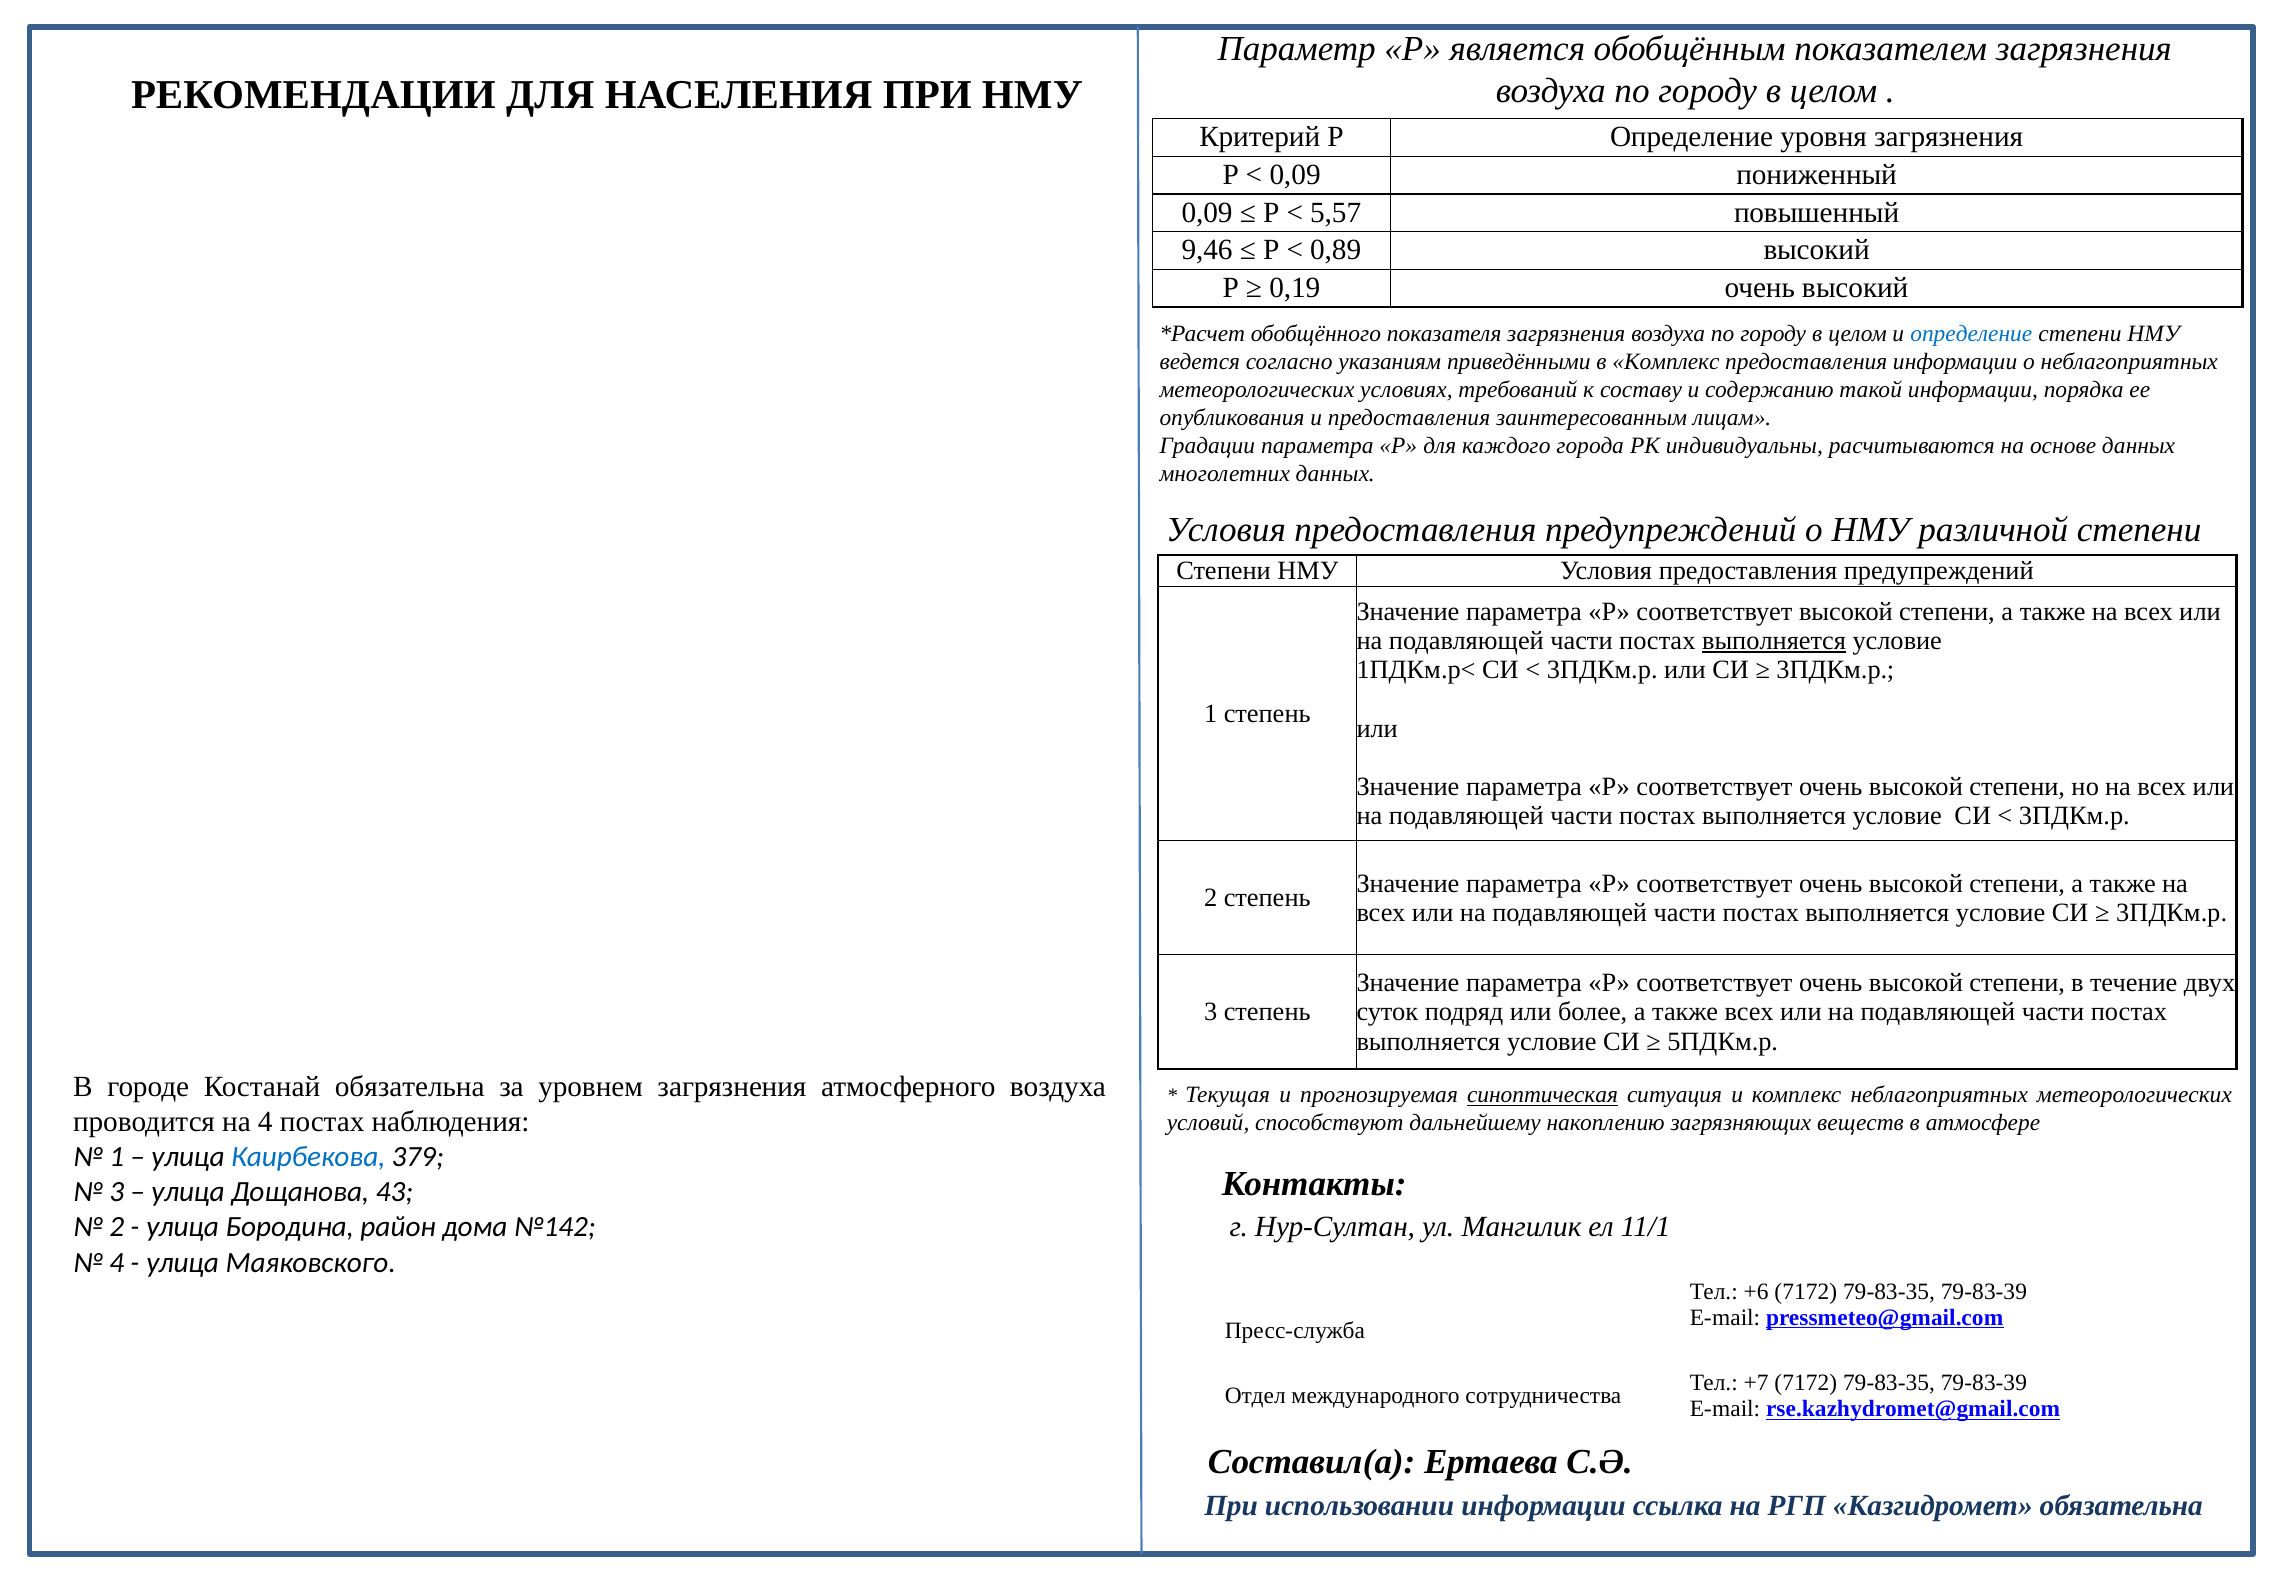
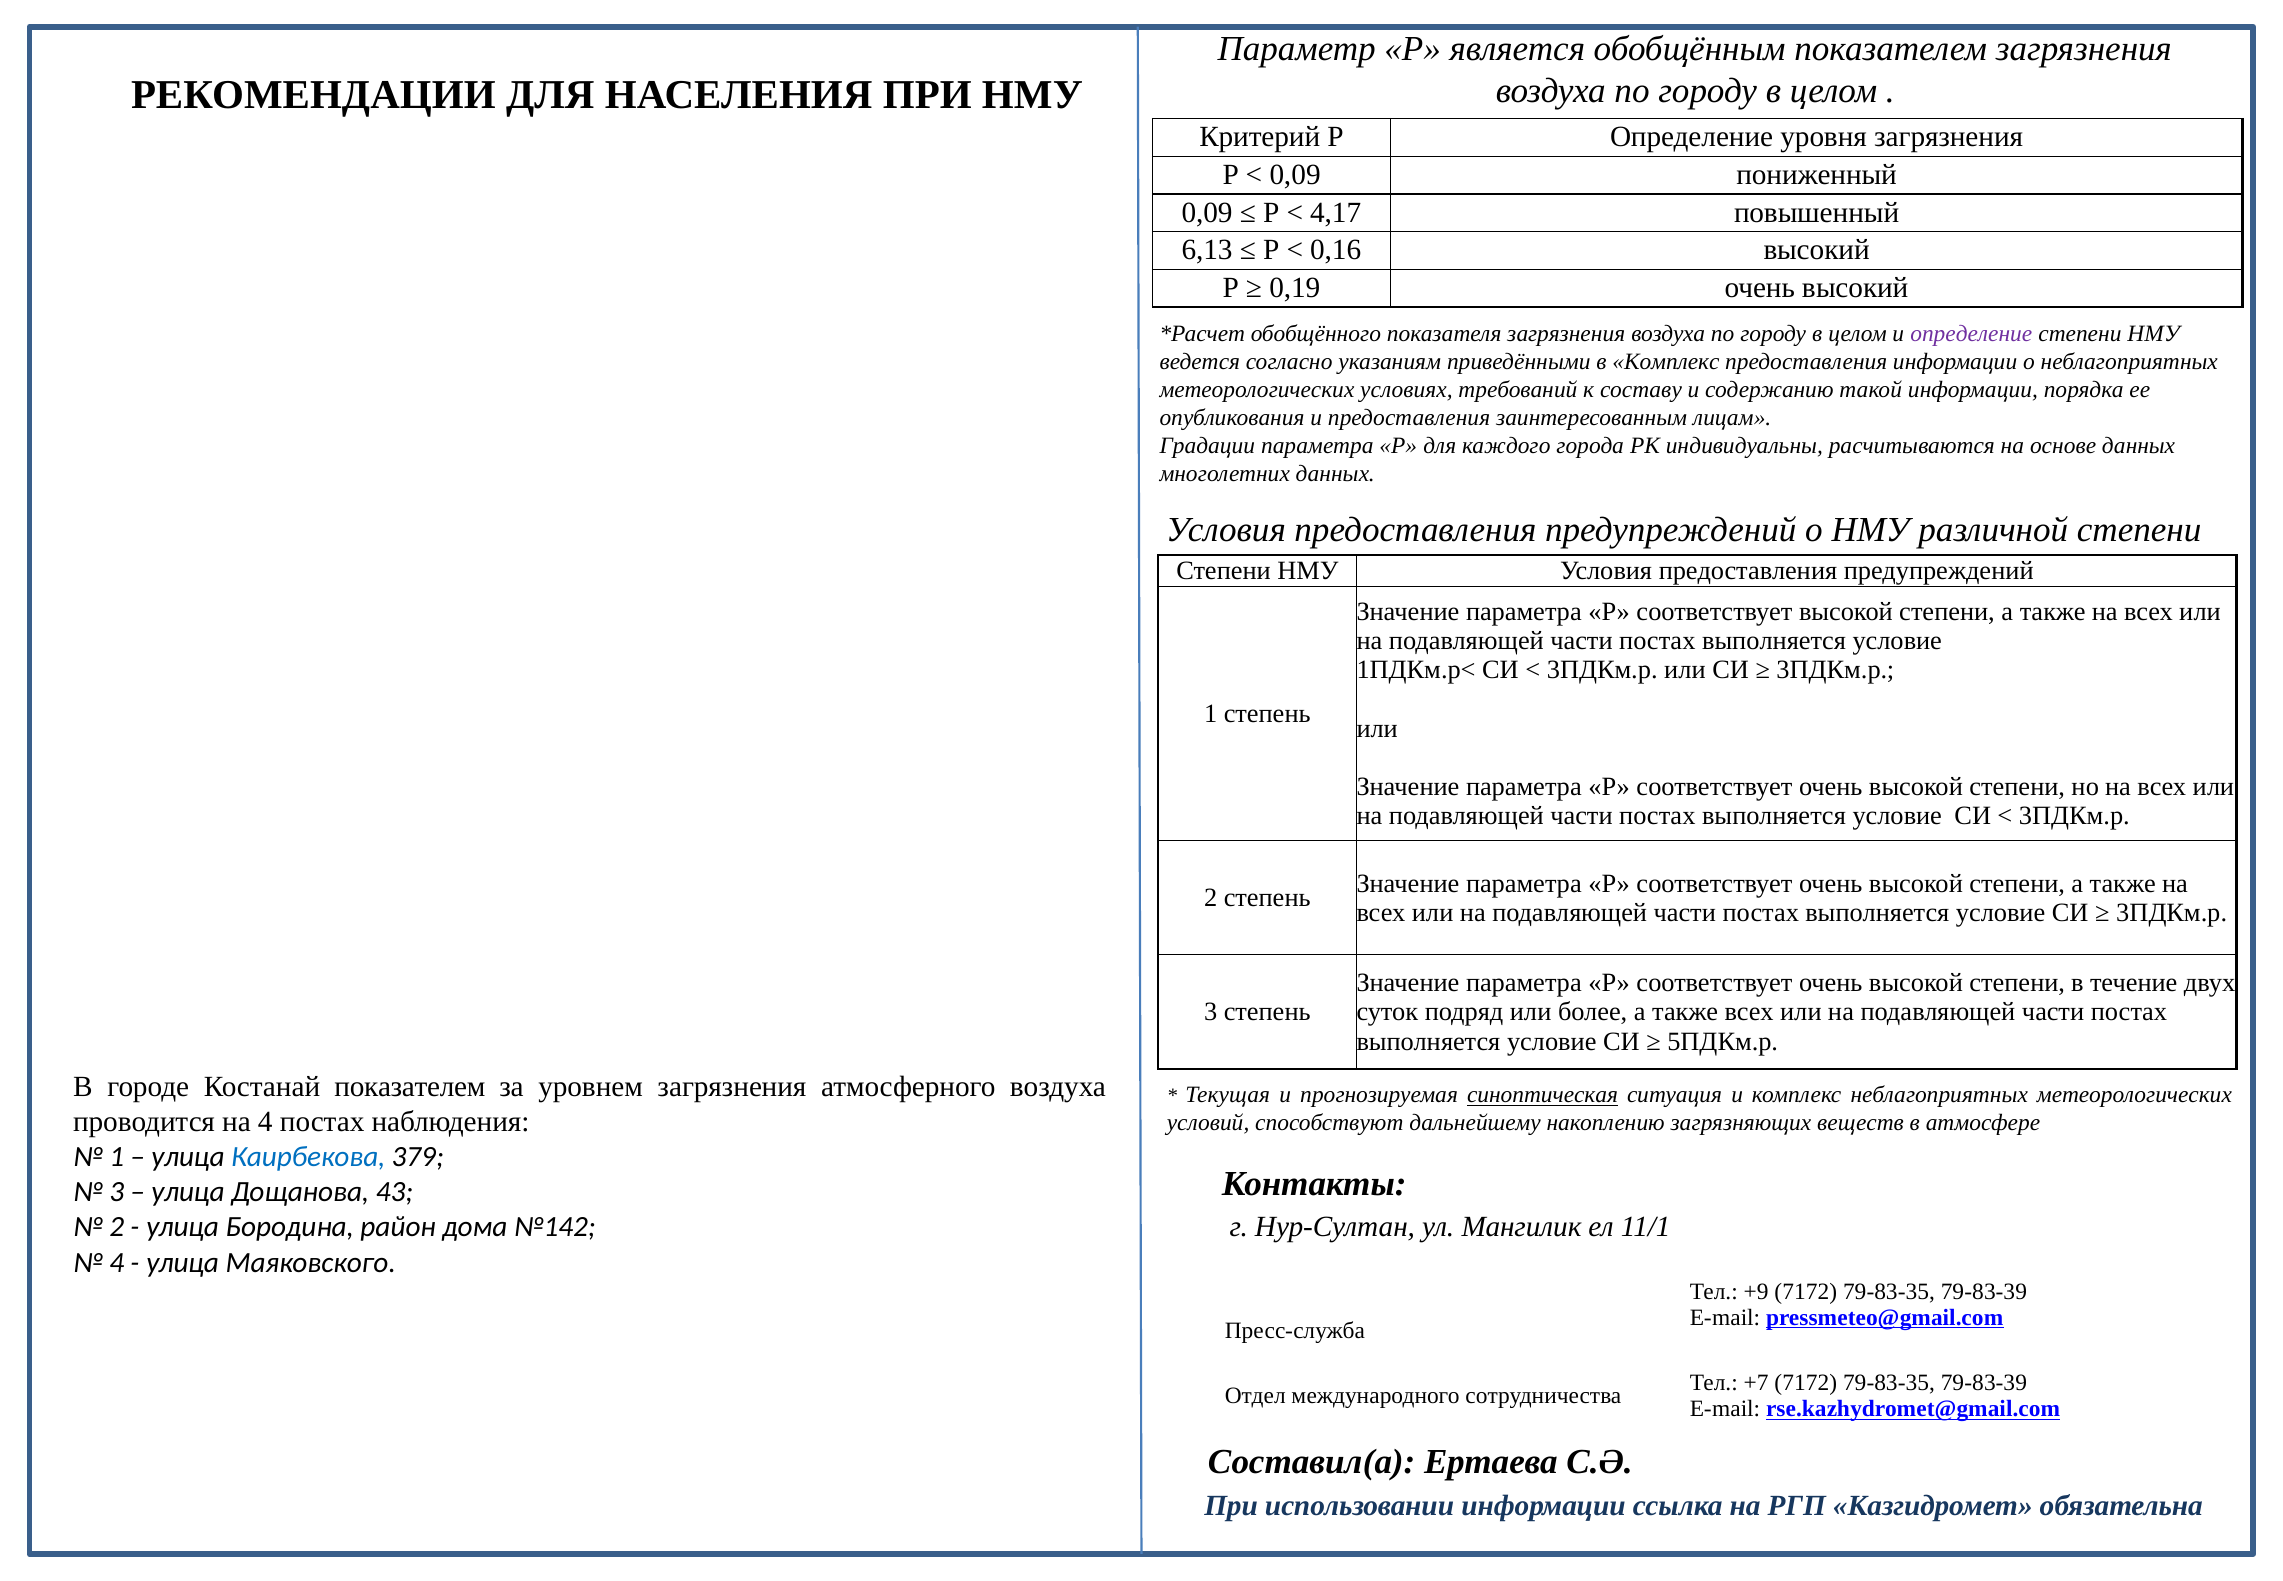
5,57: 5,57 -> 4,17 (1336, 212)
9,46: 9,46 -> 6,13 (1207, 250)
0,89: 0,89 -> 0,16 (1336, 250)
определение colour: blue -> purple (1971, 334)
выполняется underline: present -> none (1774, 641)
Костанай обязательна: обязательна -> показателем (410, 1086)
+6: +6 -> +9 (1756, 1291)
